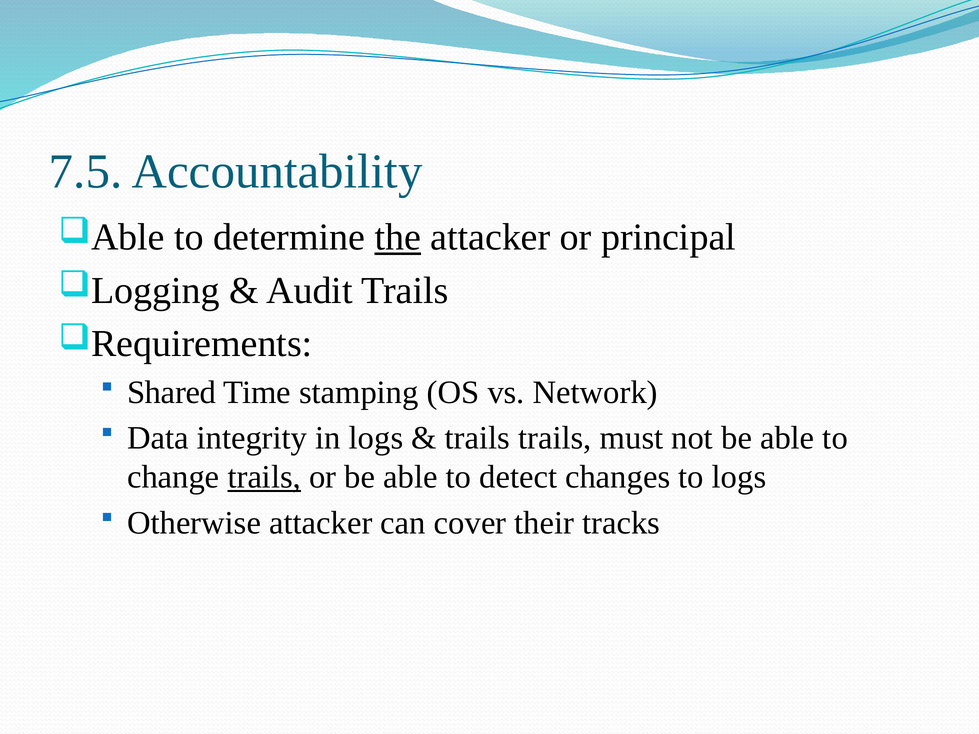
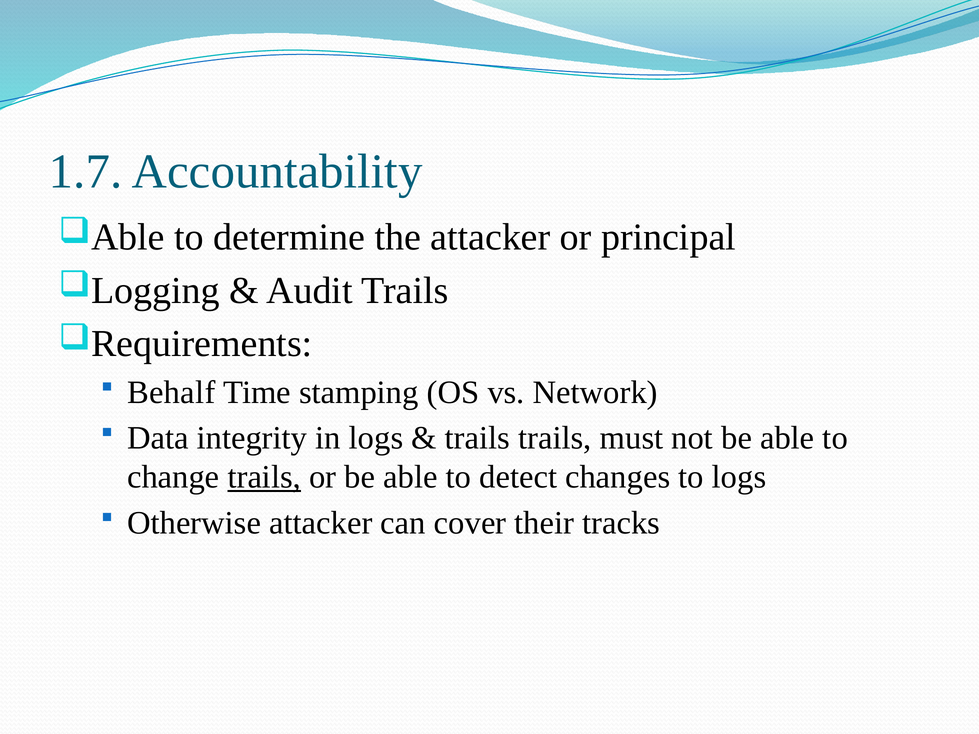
7.5: 7.5 -> 1.7 (86, 172)
the underline: present -> none (398, 237)
Shared: Shared -> Behalf (171, 392)
